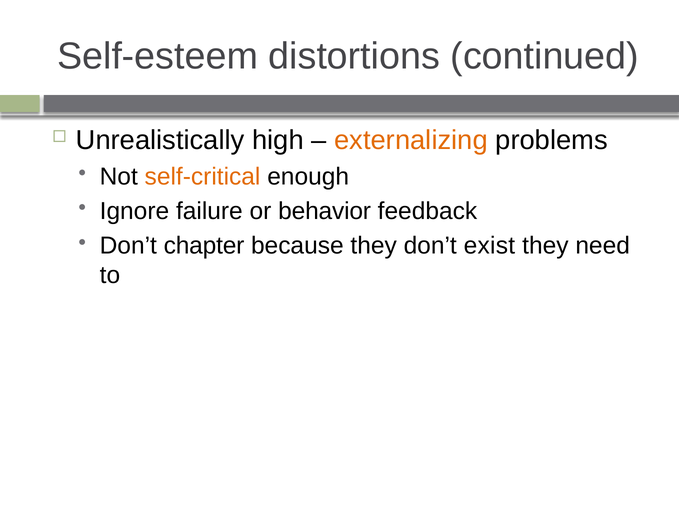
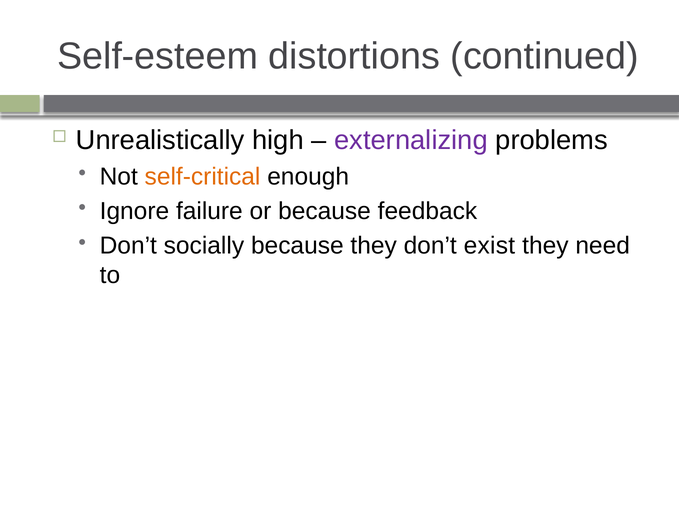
externalizing colour: orange -> purple (411, 140)
or behavior: behavior -> because (325, 211)
chapter: chapter -> socially (204, 246)
